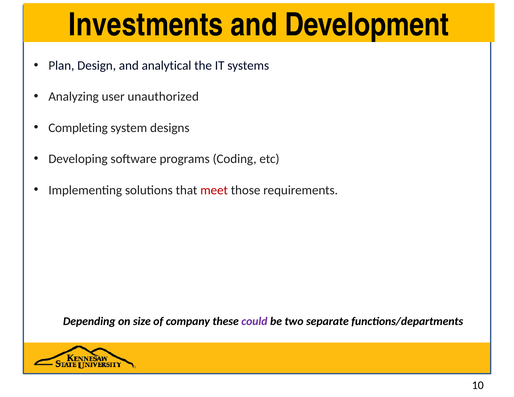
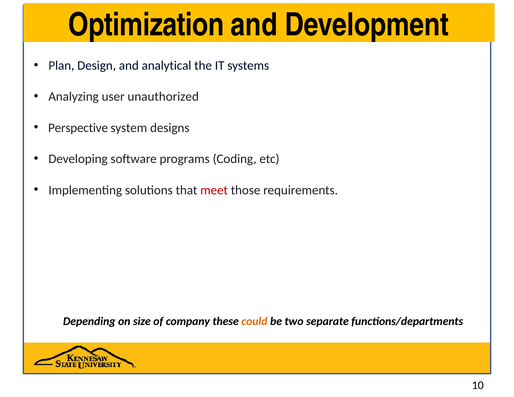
Investments: Investments -> Optimization (146, 25)
Completing: Completing -> Perspective (78, 128)
could colour: purple -> orange (254, 322)
